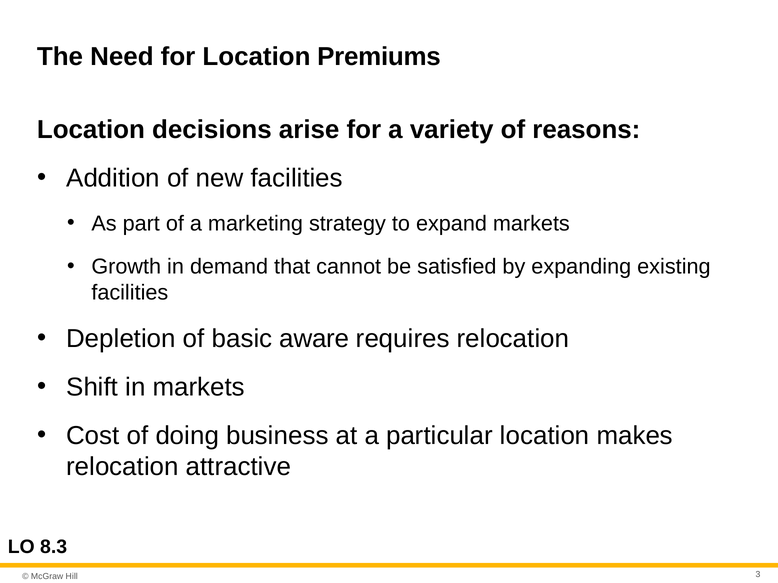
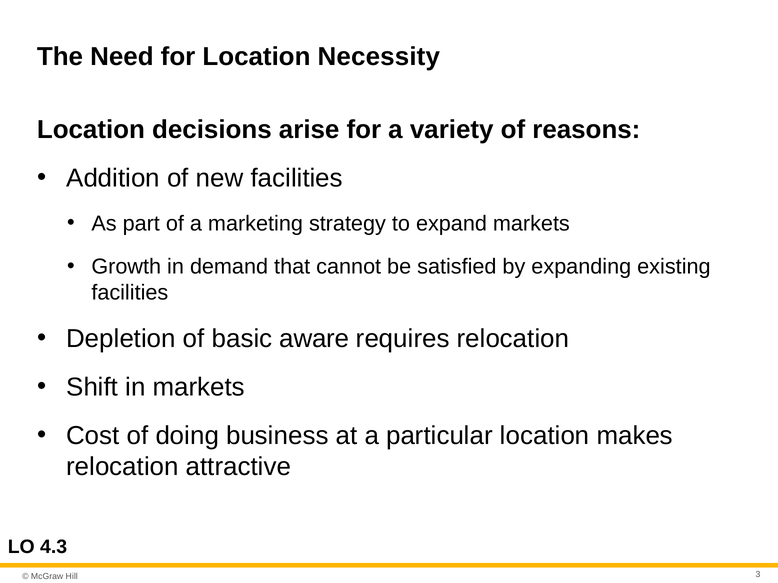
Premiums: Premiums -> Necessity (379, 57)
8.3: 8.3 -> 4.3 (54, 547)
